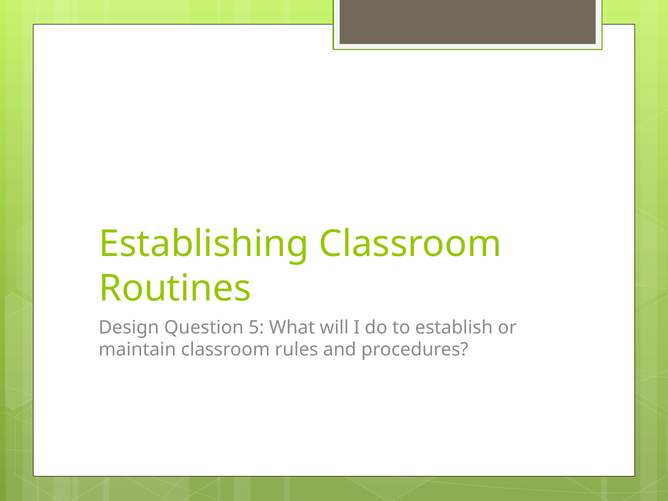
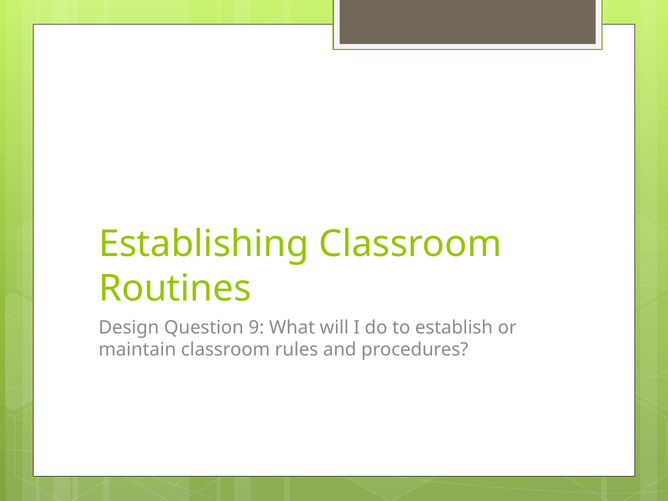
5: 5 -> 9 (256, 328)
